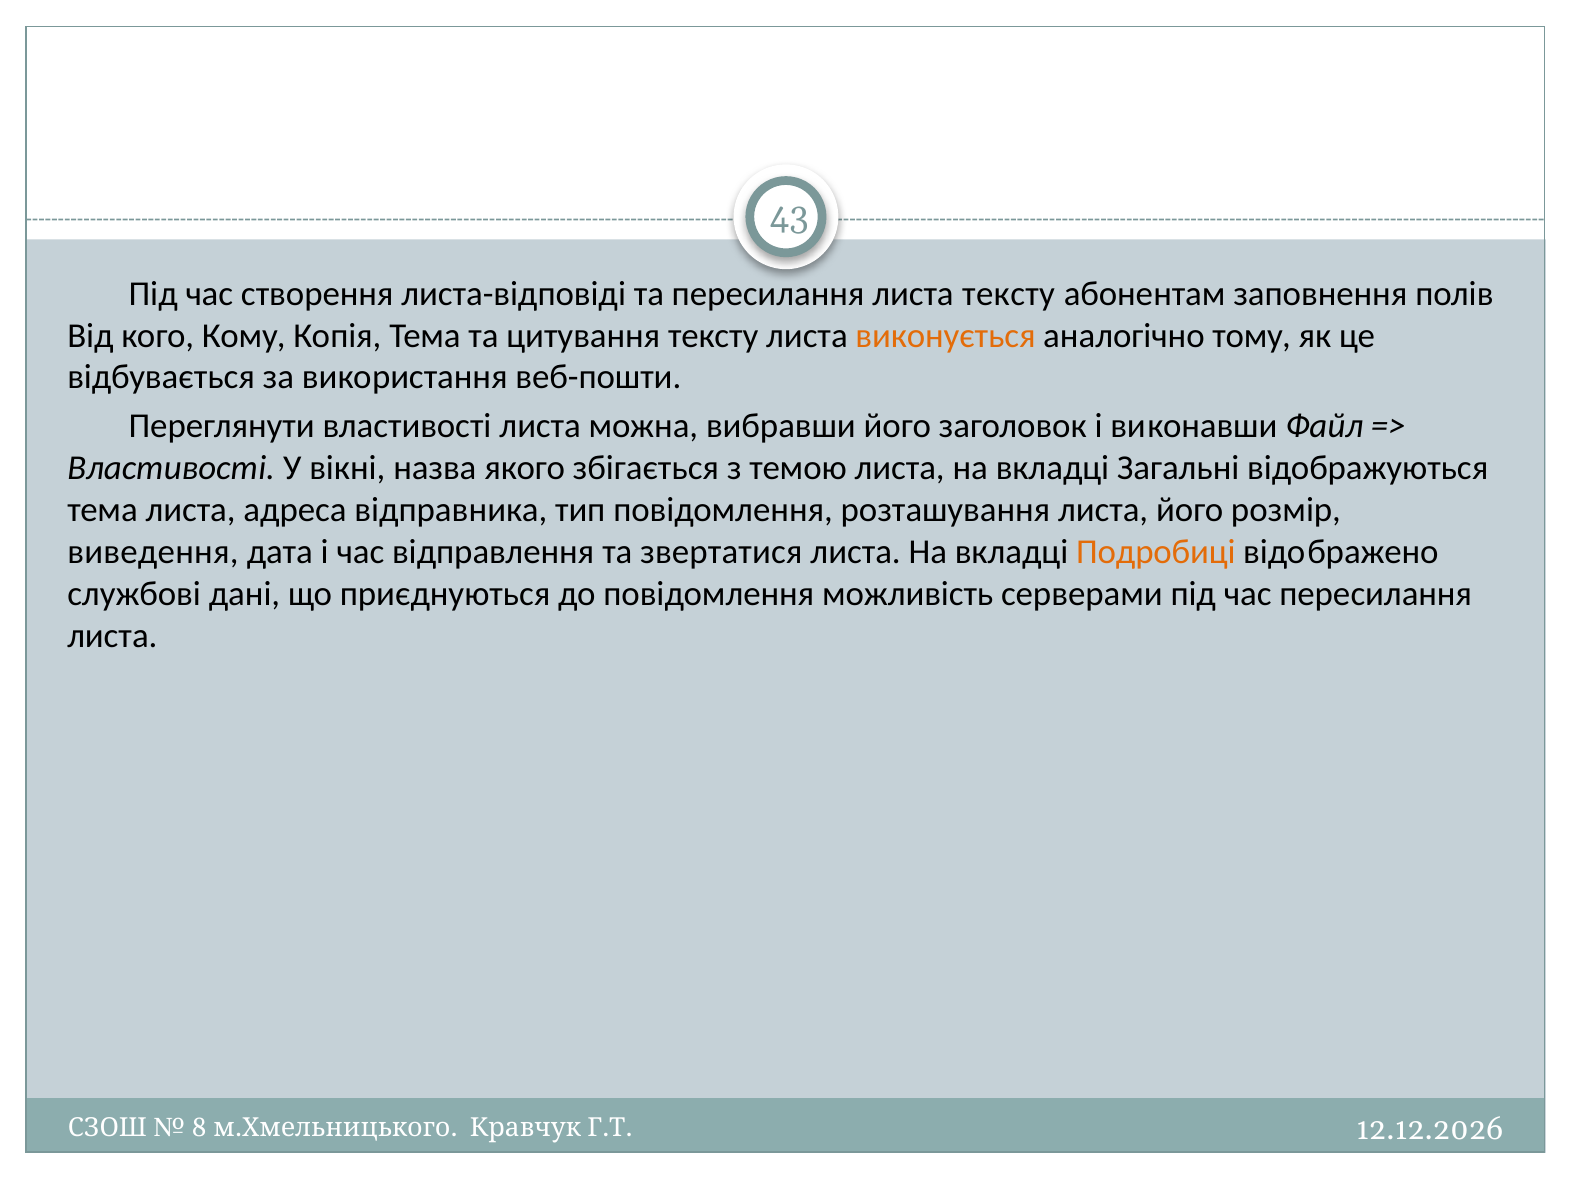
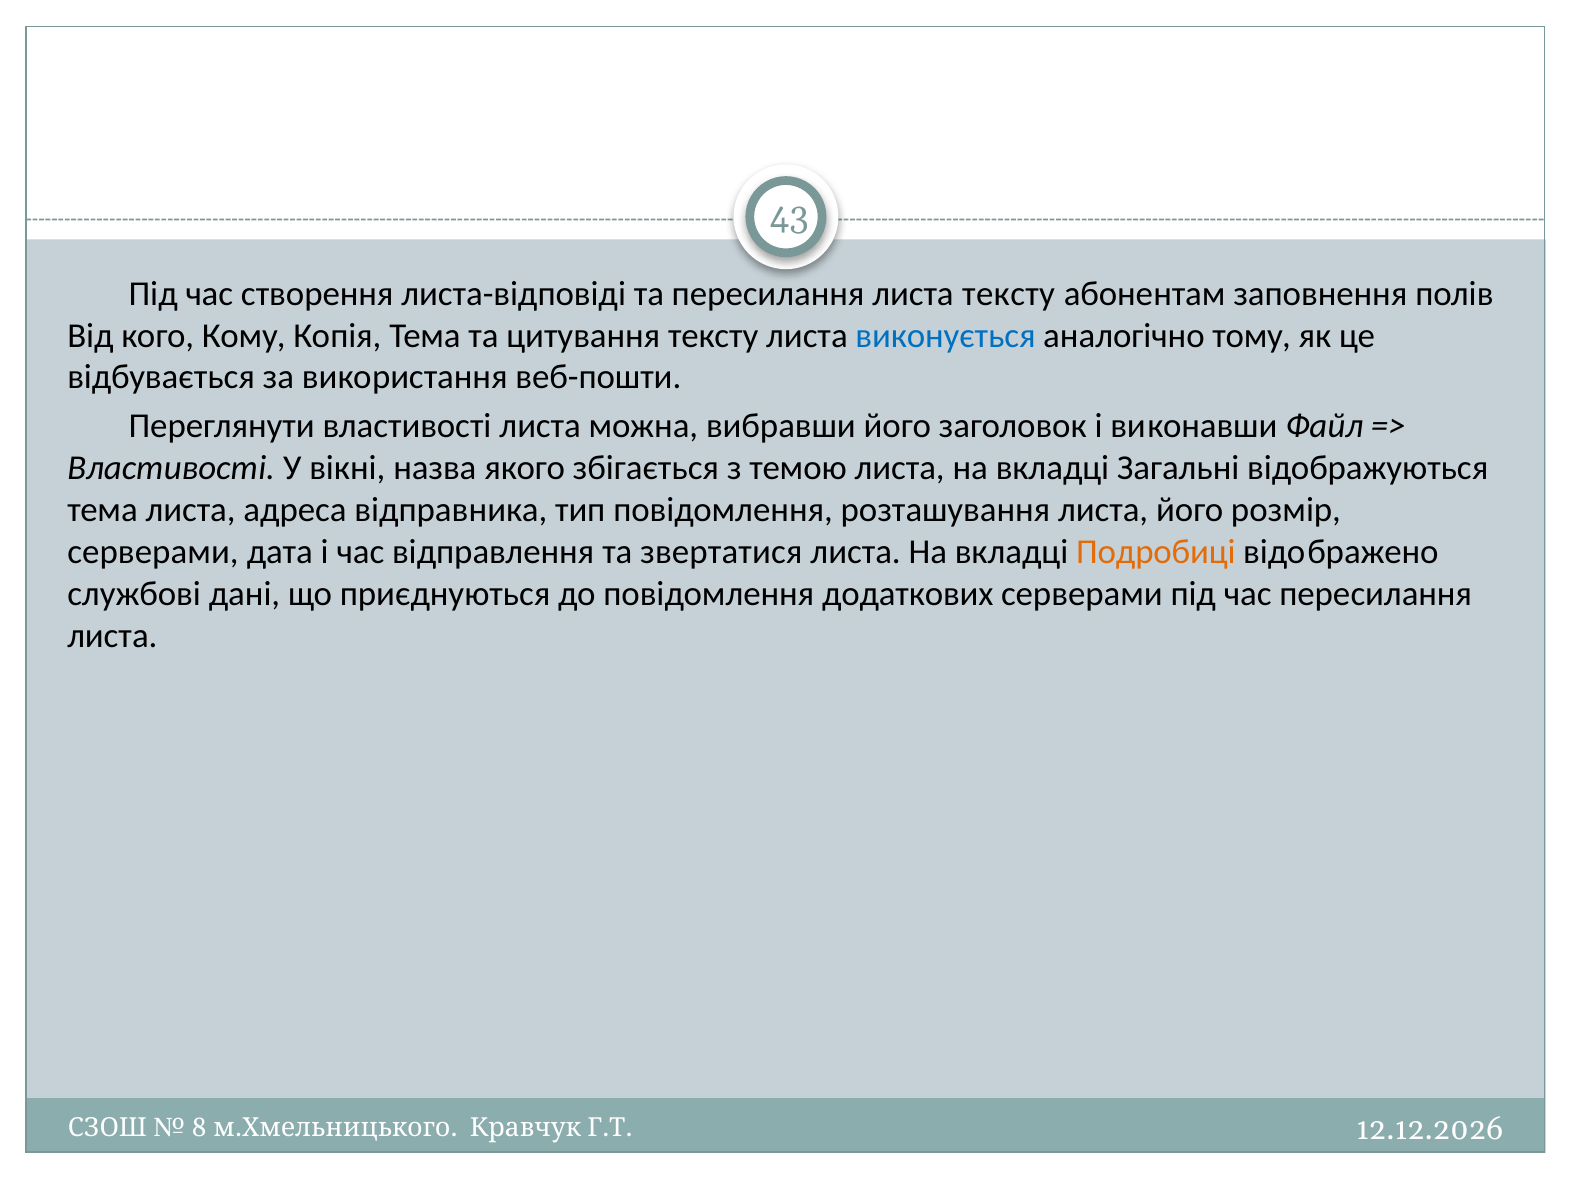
виконується colour: orange -> blue (946, 336)
виведення: виведення -> серверами (153, 552)
можливість: можливість -> додаткових (908, 594)
